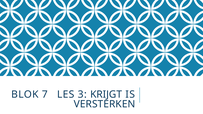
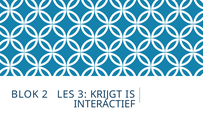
7: 7 -> 2 (45, 95)
VERSTERKEN: VERSTERKEN -> INTERACTIEF (105, 104)
